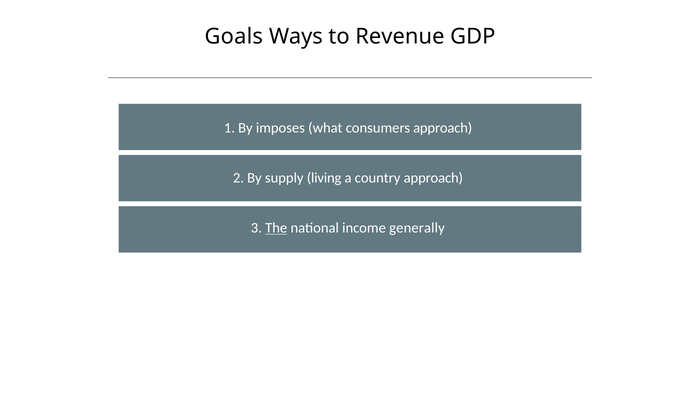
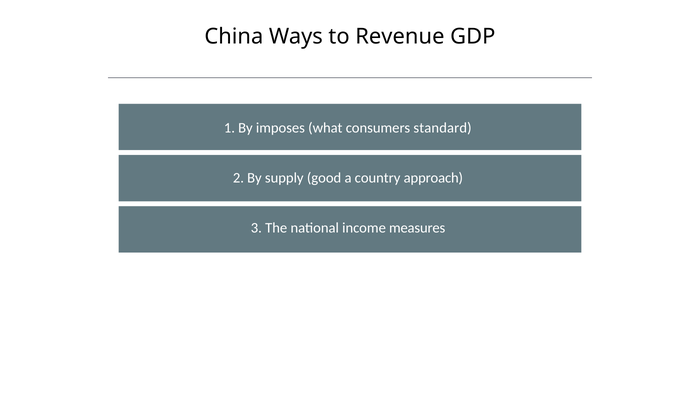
Goals: Goals -> China (234, 37)
consumers approach: approach -> standard (443, 128)
living: living -> good (324, 178)
The underline: present -> none (276, 228)
generally: generally -> measures (417, 228)
